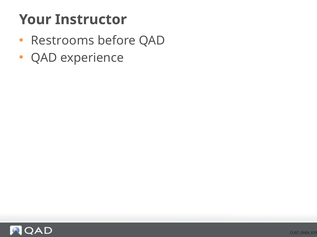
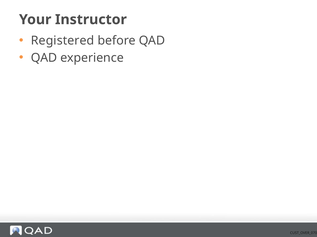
Restrooms: Restrooms -> Registered (63, 41)
